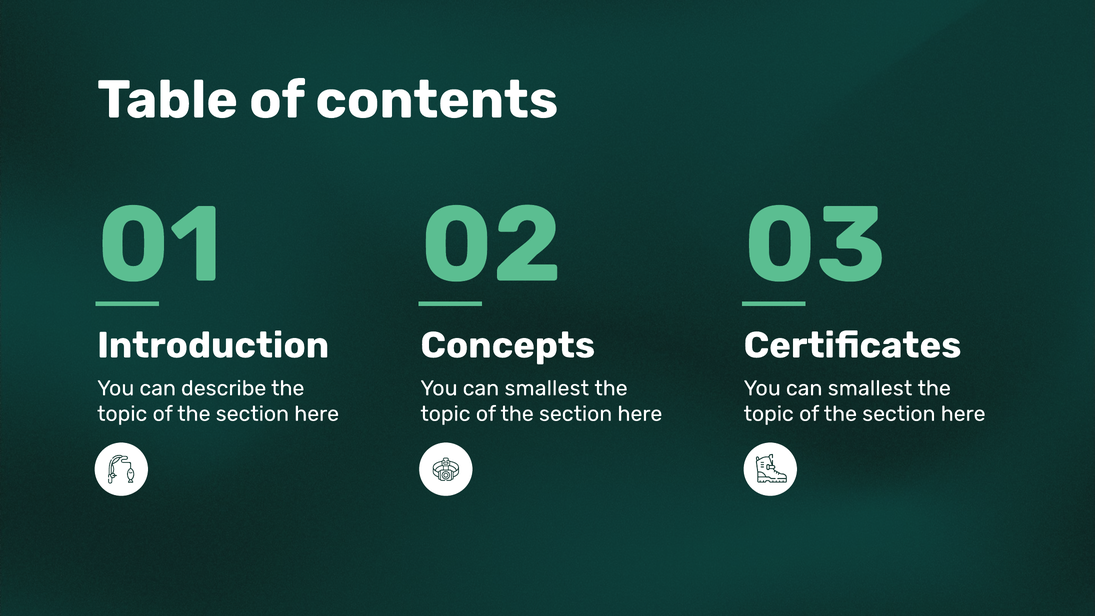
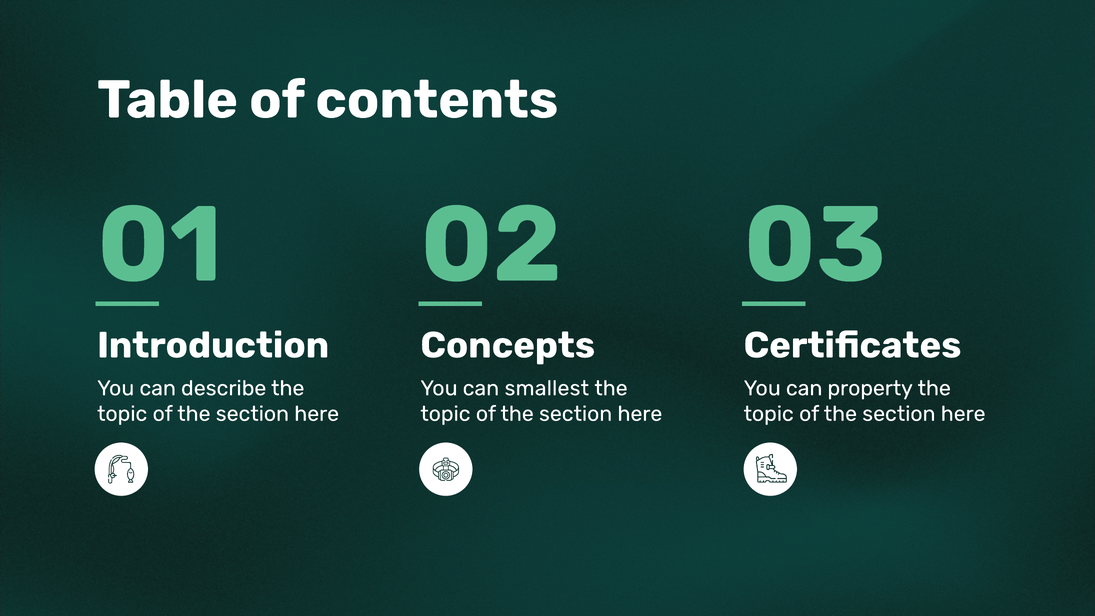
smallest: smallest -> property (870, 388)
